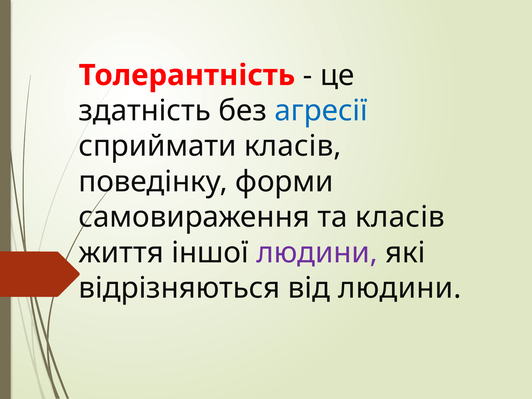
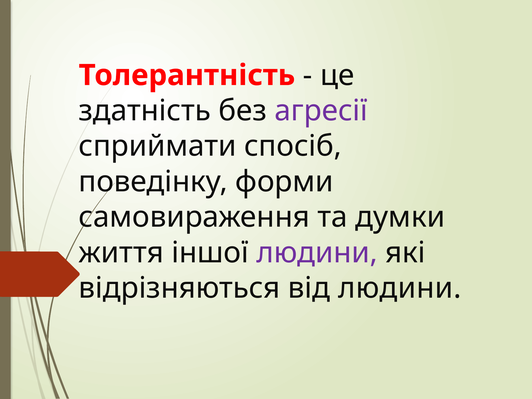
агресії colour: blue -> purple (321, 111)
сприймати класів: класів -> спосіб (293, 146)
та класів: класів -> думки (400, 217)
